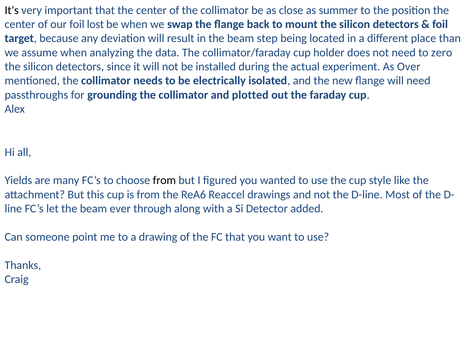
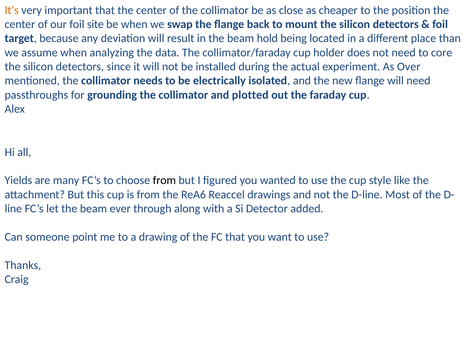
It's colour: black -> orange (12, 10)
summer: summer -> cheaper (338, 10)
lost: lost -> site (95, 24)
step: step -> hold (267, 38)
zero: zero -> core (442, 53)
